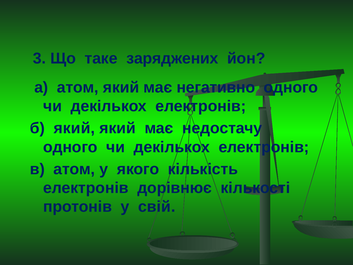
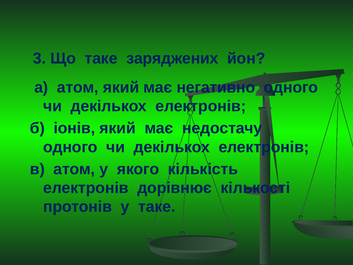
б який: який -> іонів (74, 128)
у свій: свій -> таке (157, 207)
